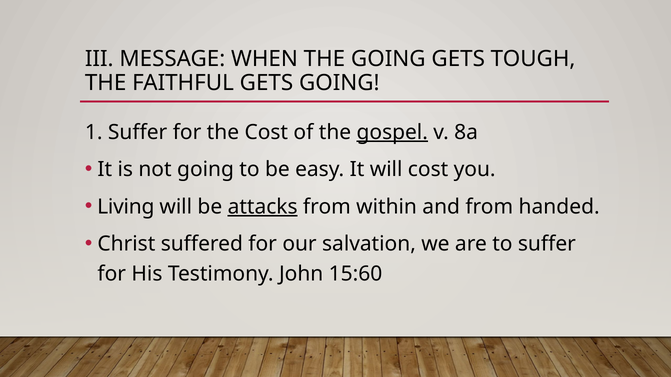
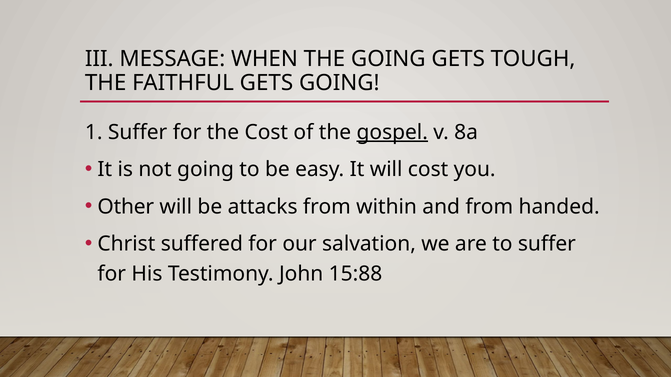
Living: Living -> Other (126, 207)
attacks underline: present -> none (263, 207)
15:60: 15:60 -> 15:88 (356, 274)
